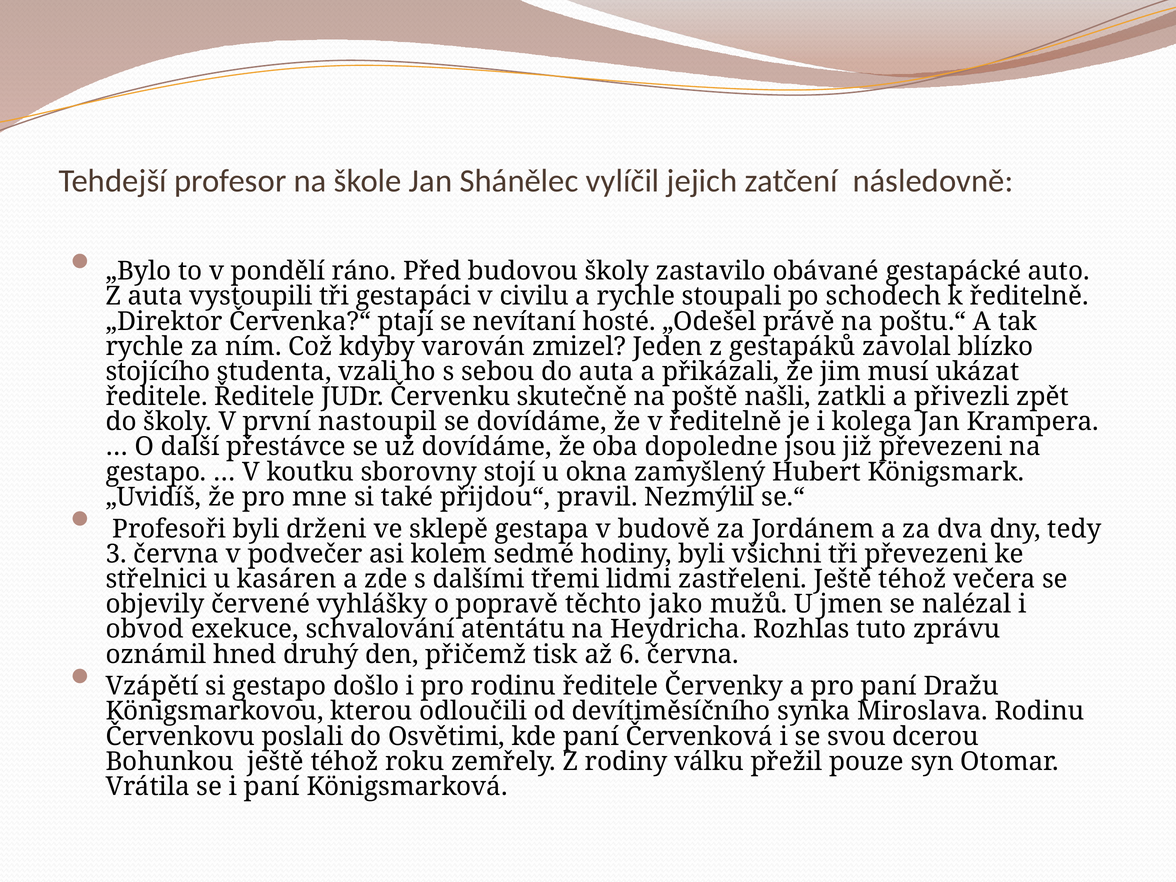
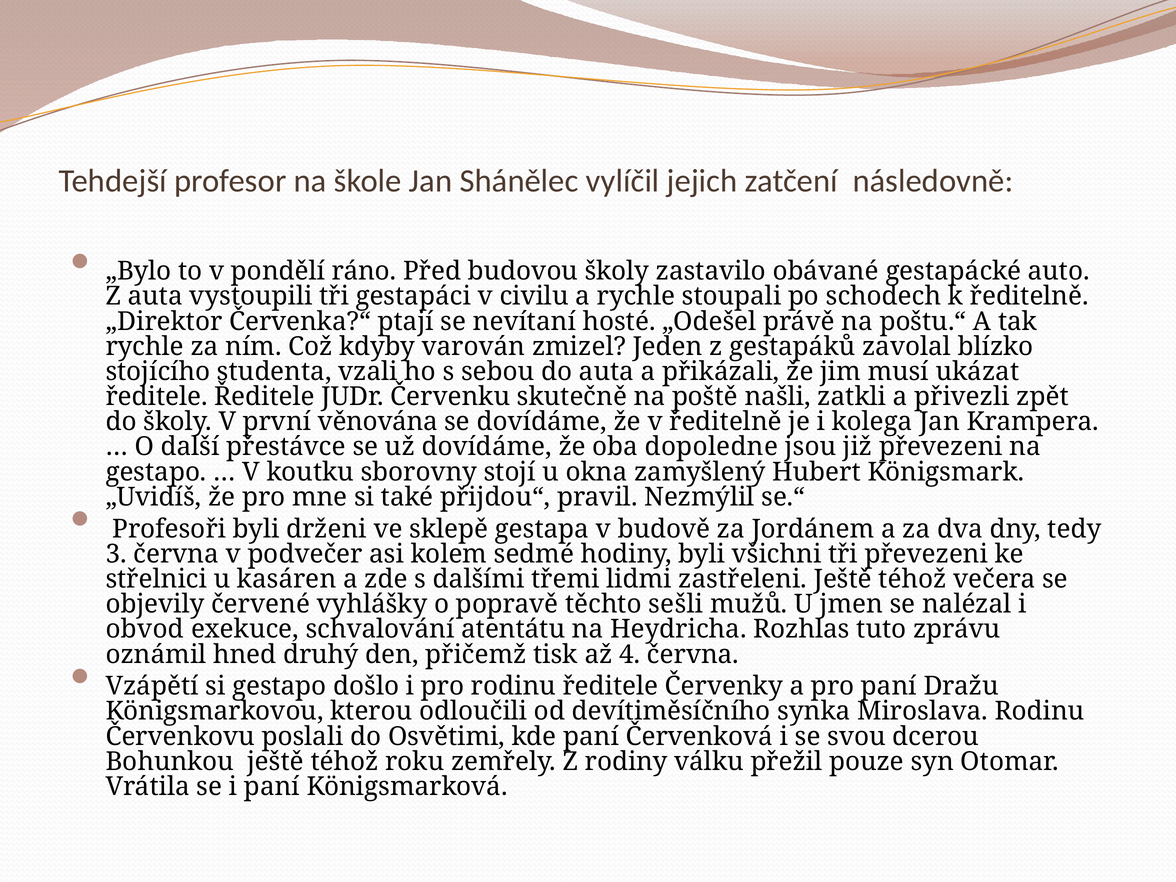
nastoupil: nastoupil -> věnována (378, 422)
jako: jako -> sešli (676, 604)
6: 6 -> 4 (630, 654)
